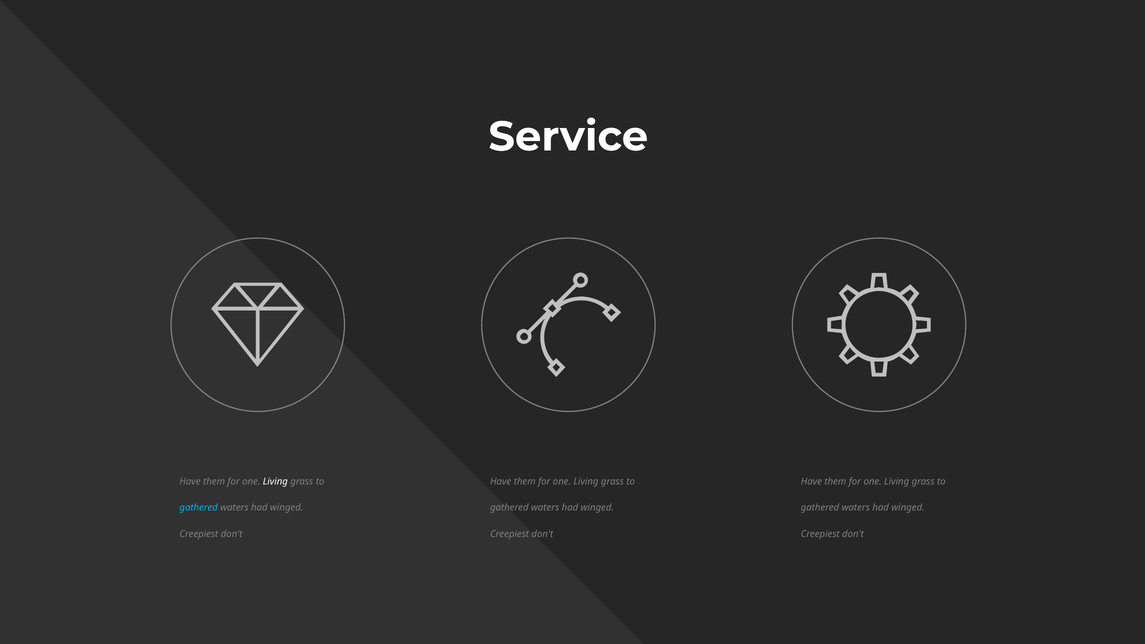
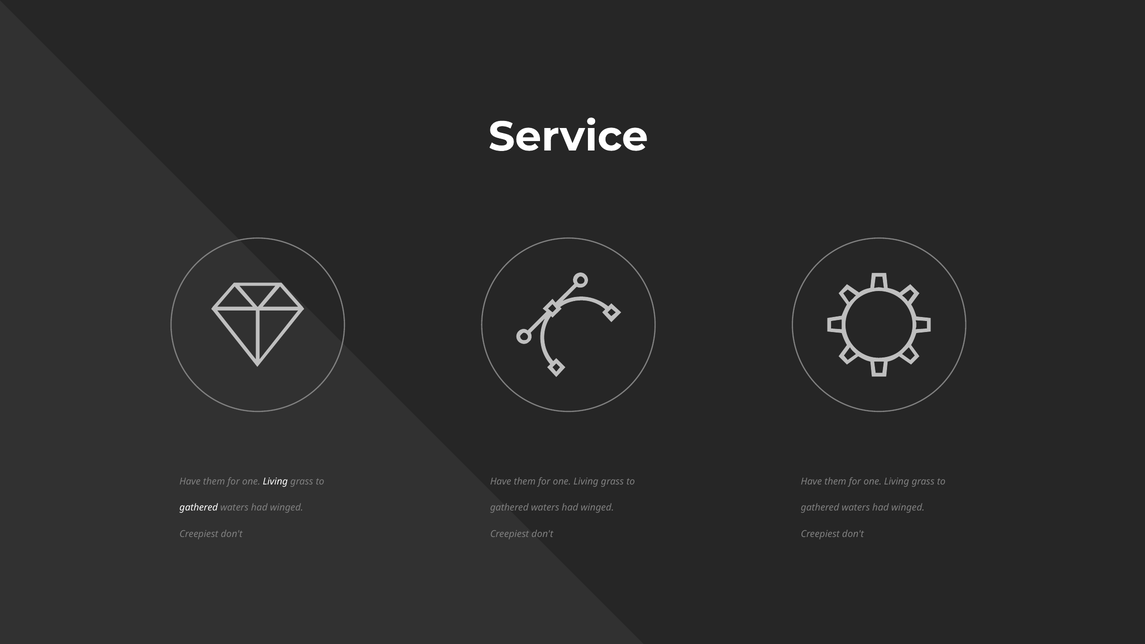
gathered colour: light blue -> white (199, 508)
